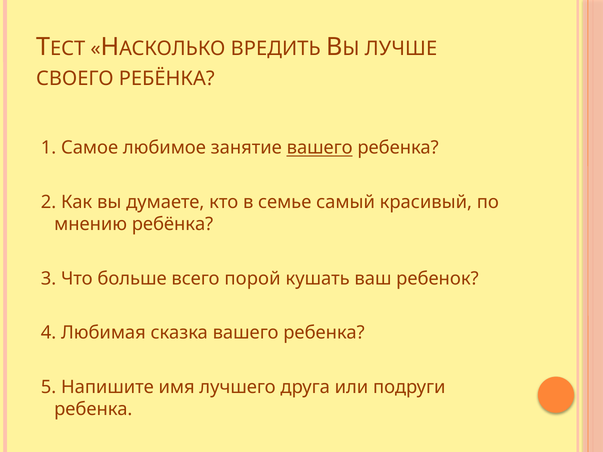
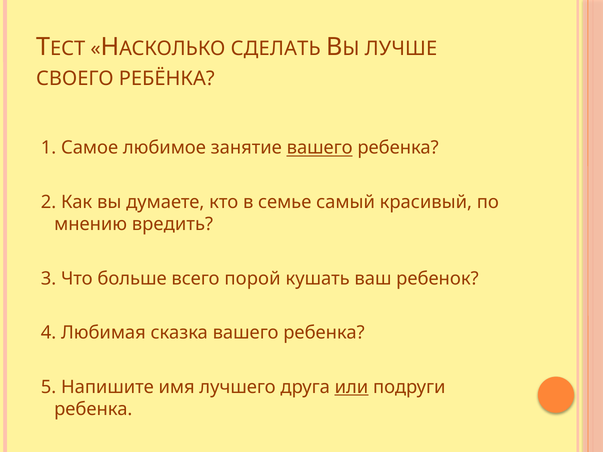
ВРЕДИТЬ: ВРЕДИТЬ -> СДЕЛАТЬ (276, 49)
мнению ребёнка: ребёнка -> вредить (172, 224)
или underline: none -> present (351, 387)
